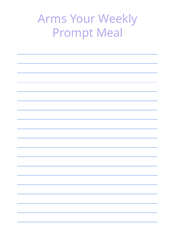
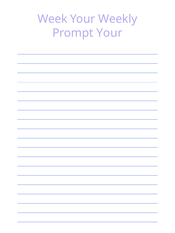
Arms: Arms -> Week (52, 19)
Prompt Meal: Meal -> Your (109, 33)
